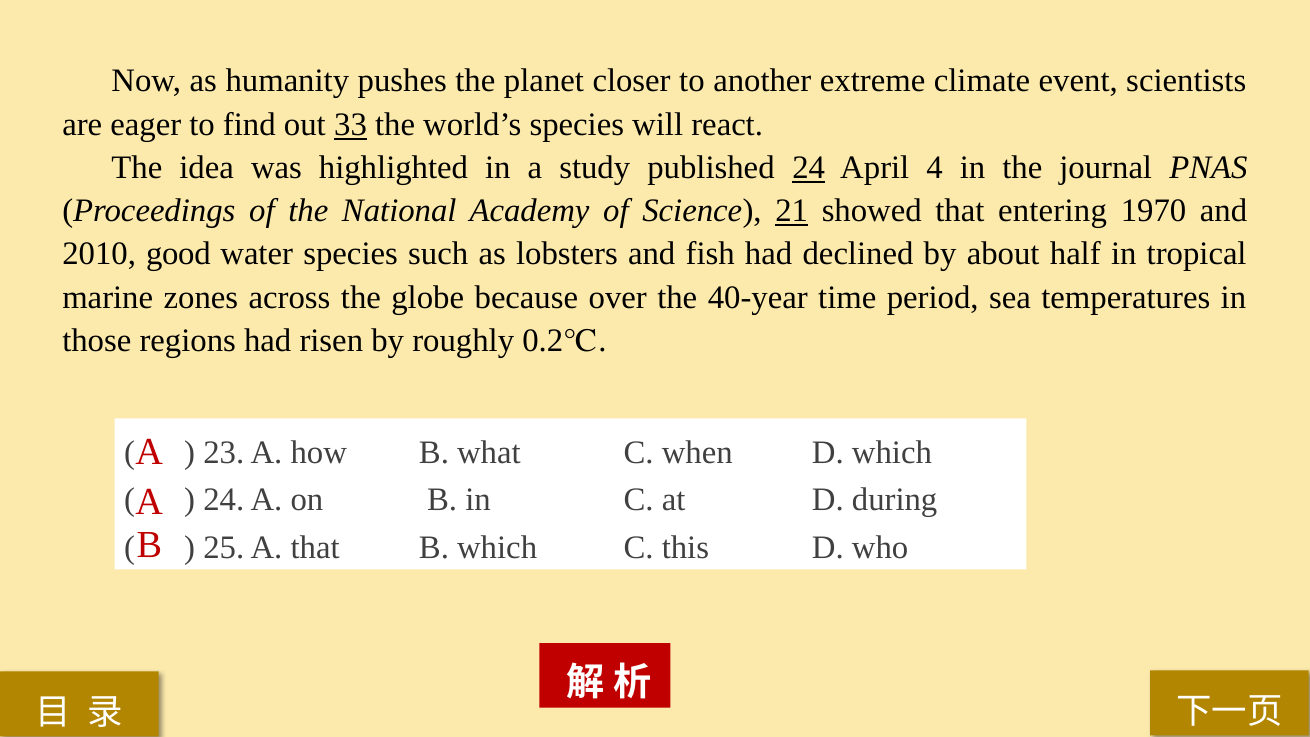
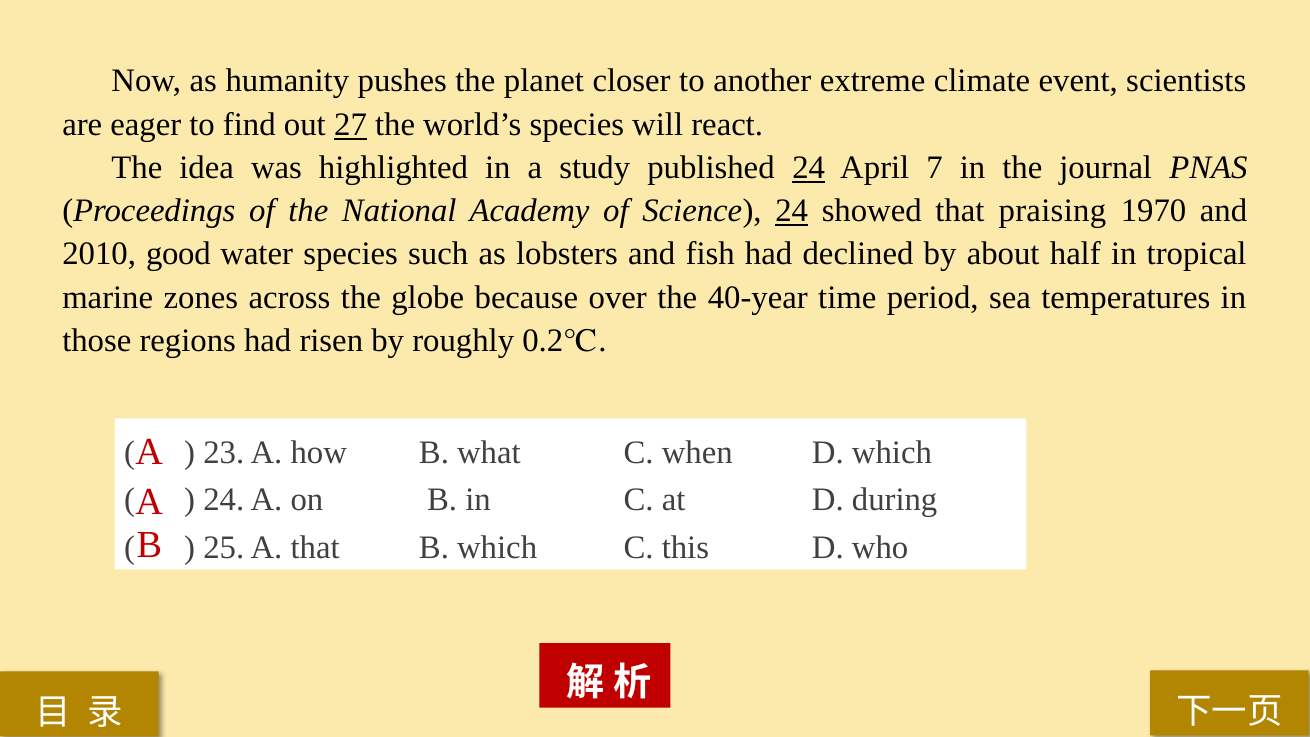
33: 33 -> 27 (351, 124)
4: 4 -> 7 (935, 168)
Science 21: 21 -> 24 (792, 211)
entering: entering -> praising (1052, 211)
